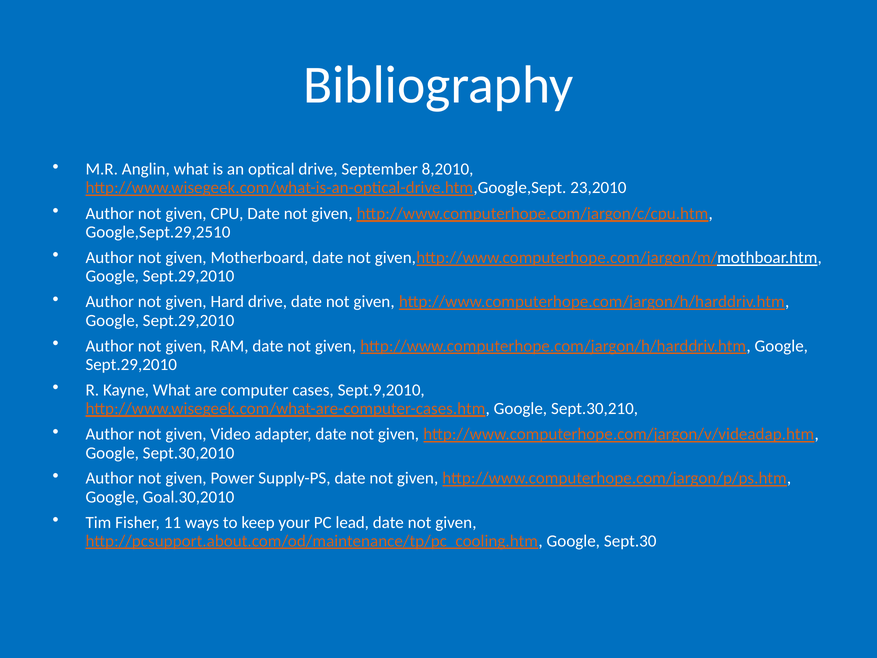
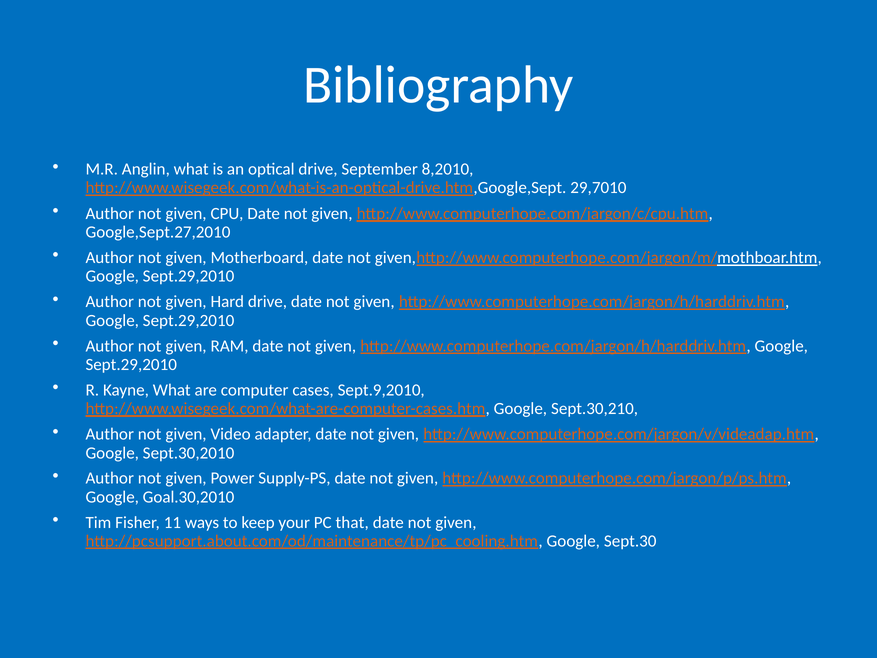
23,2010: 23,2010 -> 29,7010 (598, 188)
Google,Sept.29,2510: Google,Sept.29,2510 -> Google,Sept.27,2010 (158, 232)
lead: lead -> that (352, 522)
